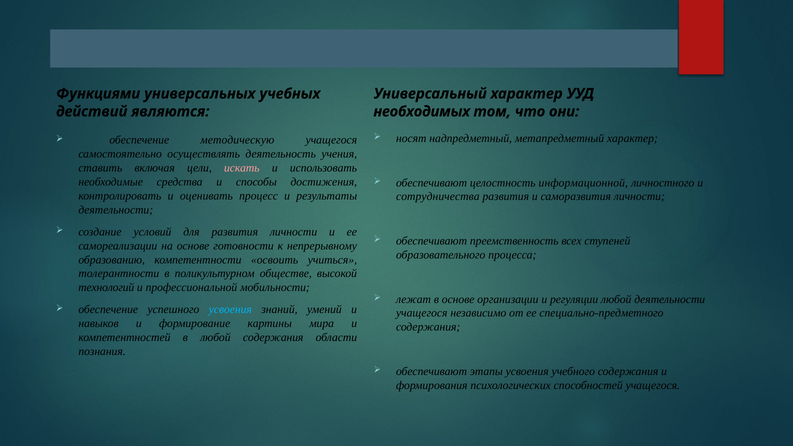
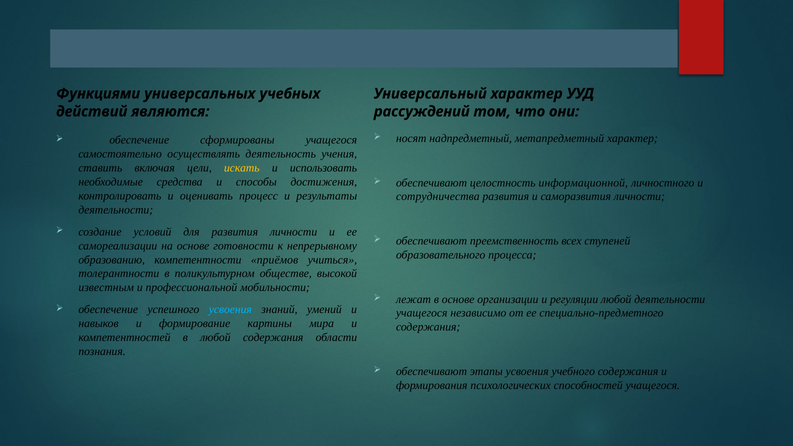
необходимых: необходимых -> рассуждений (422, 112)
методическую: методическую -> сформированы (237, 140)
искать colour: pink -> yellow (242, 168)
освоить: освоить -> приёмов (275, 260)
технологий: технологий -> известным (106, 288)
